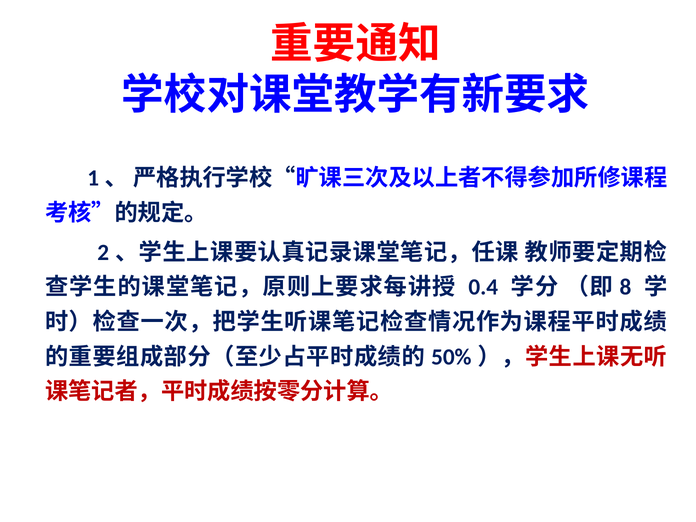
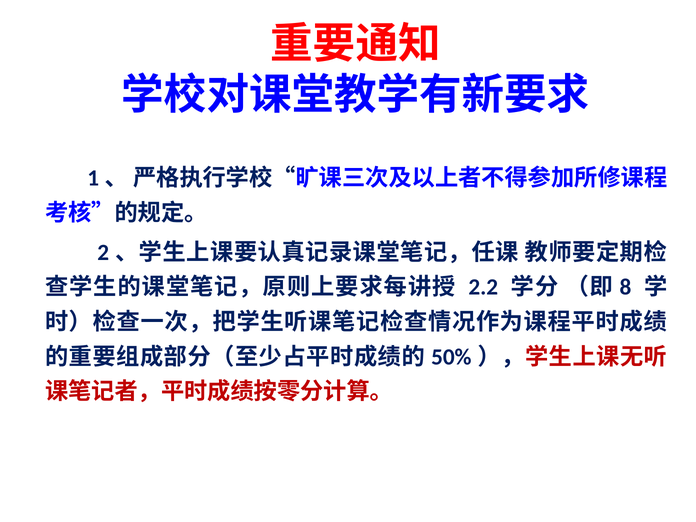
0.4: 0.4 -> 2.2 (483, 287)
